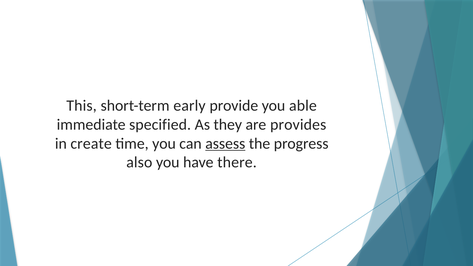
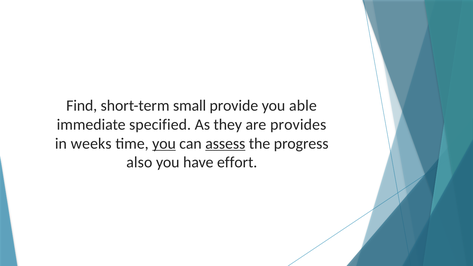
This: This -> Find (82, 106)
early: early -> small (190, 106)
create: create -> weeks (91, 144)
you underline: none -> present (164, 144)
there: there -> effort (237, 163)
